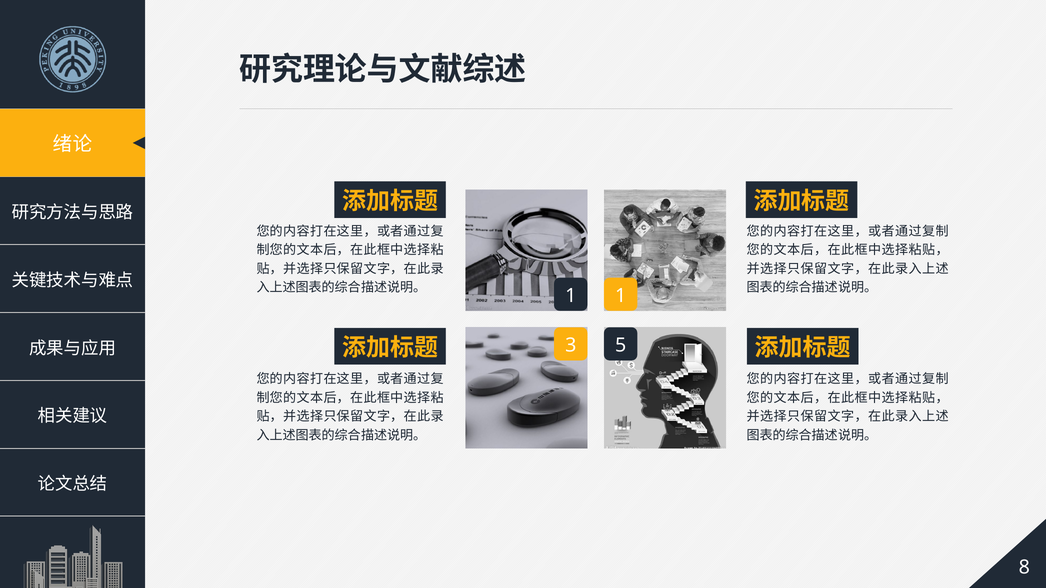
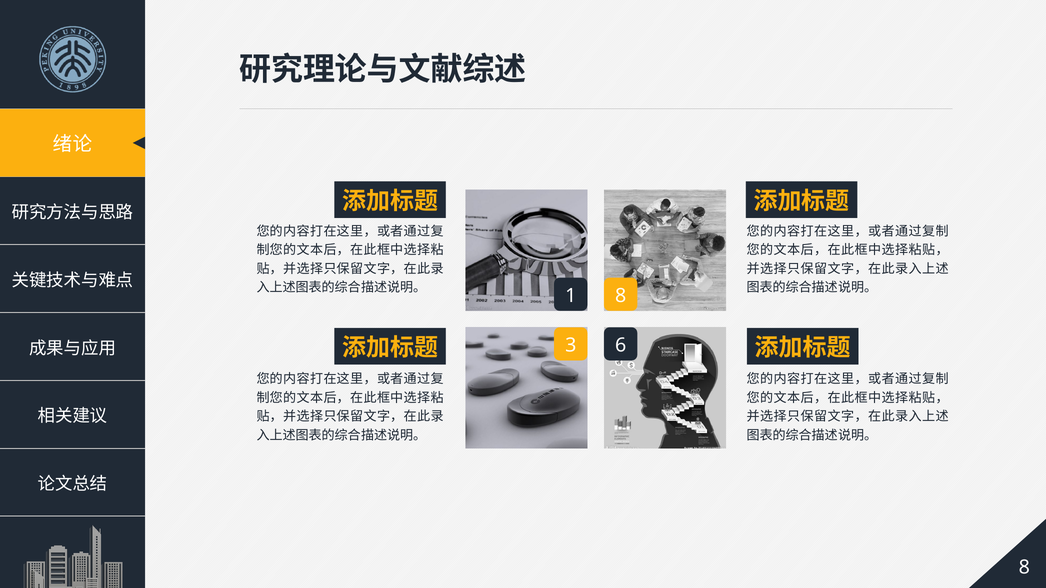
1 1: 1 -> 8 (621, 296)
5: 5 -> 6 (621, 345)
